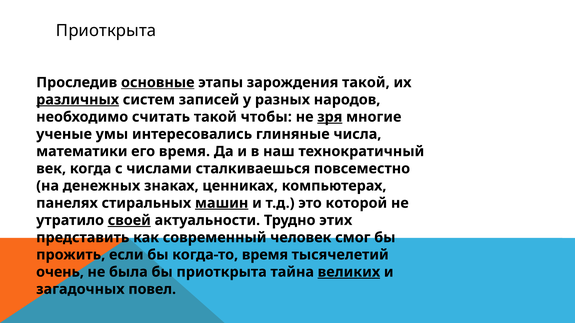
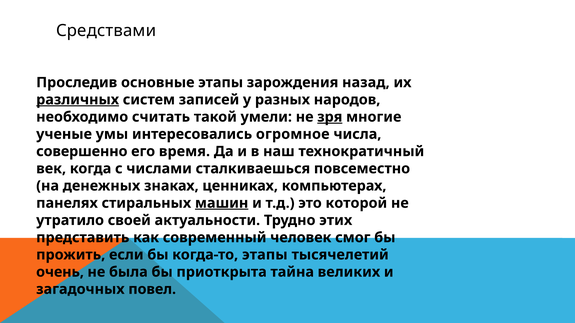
Приоткрыта: Приоткрыта -> Средствами (106, 31)
основные underline: present -> none (158, 83)
зарождения такой: такой -> назад (366, 83)
чтобы: чтобы -> умели (266, 117)
глиняные: глиняные -> огромное (293, 134)
математики: математики -> совершенно (82, 152)
своей underline: present -> none (129, 221)
когда-то время: время -> этапы (265, 255)
великих underline: present -> none (349, 272)
